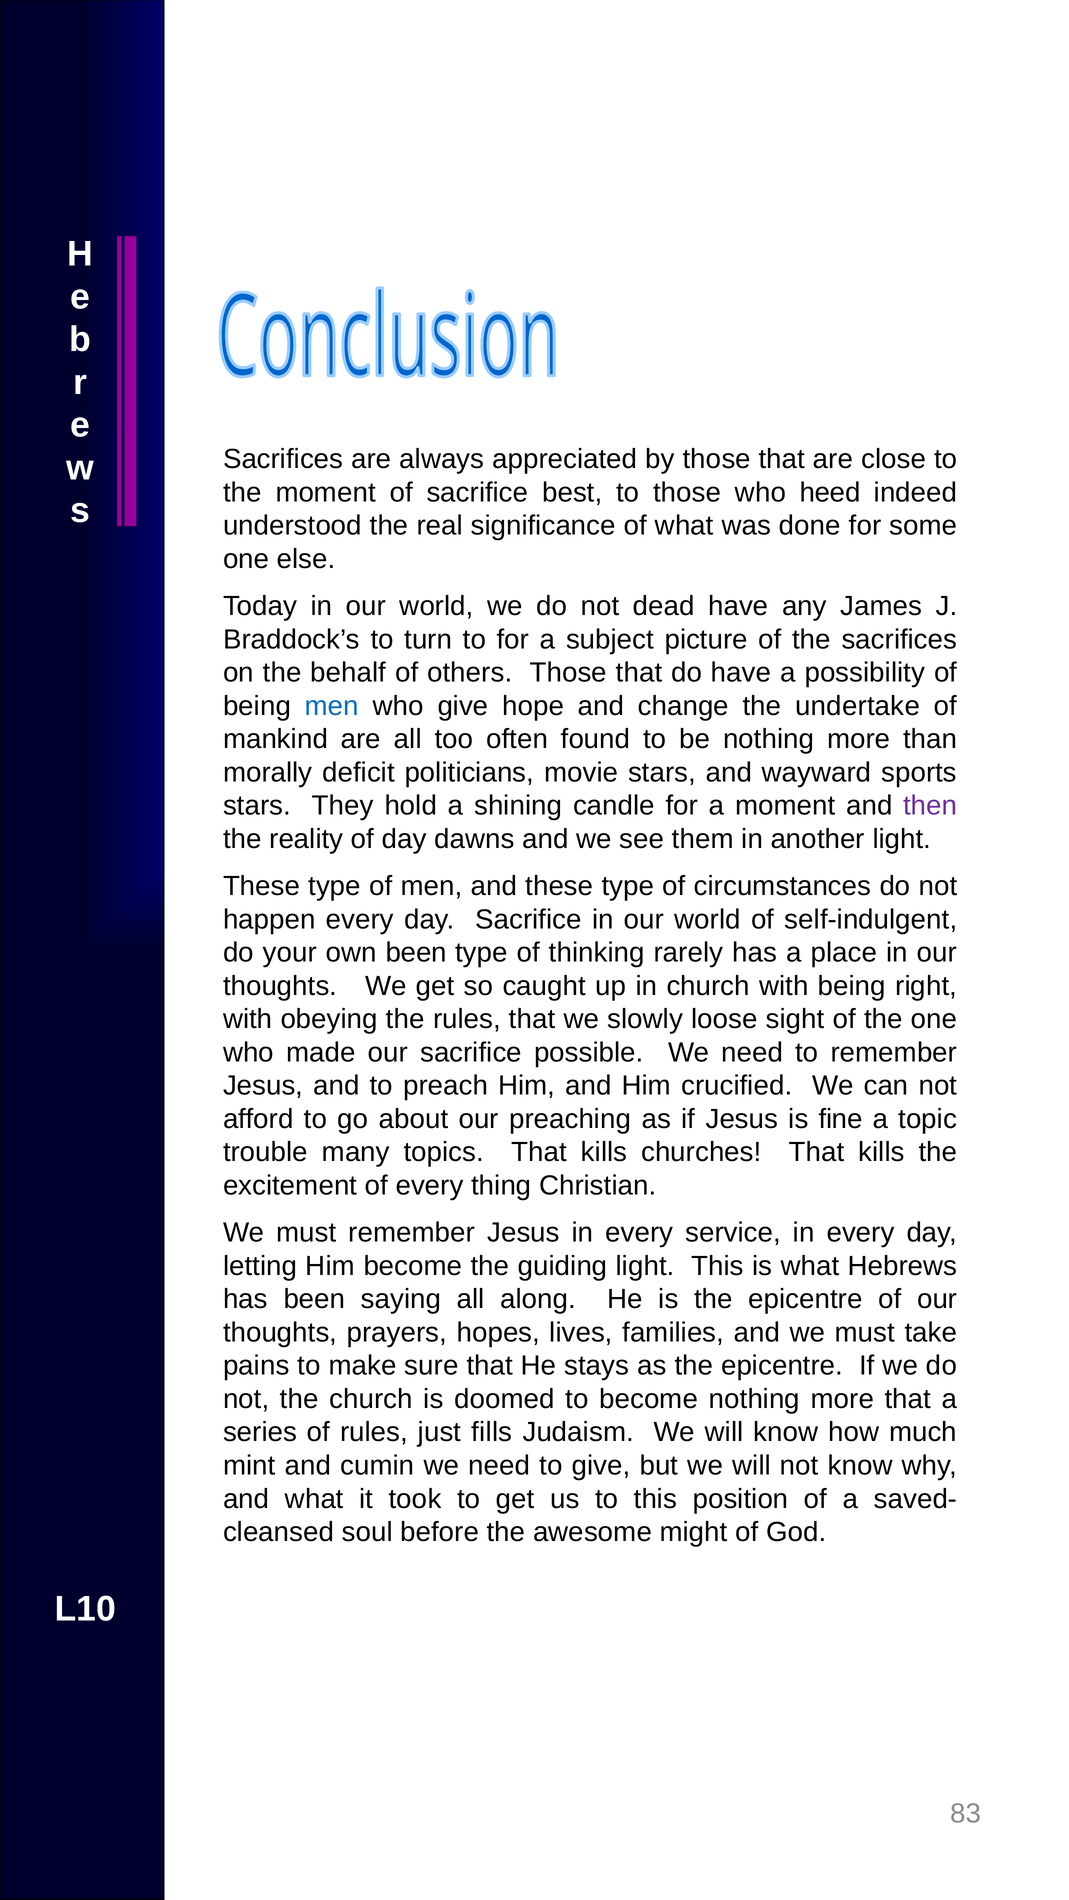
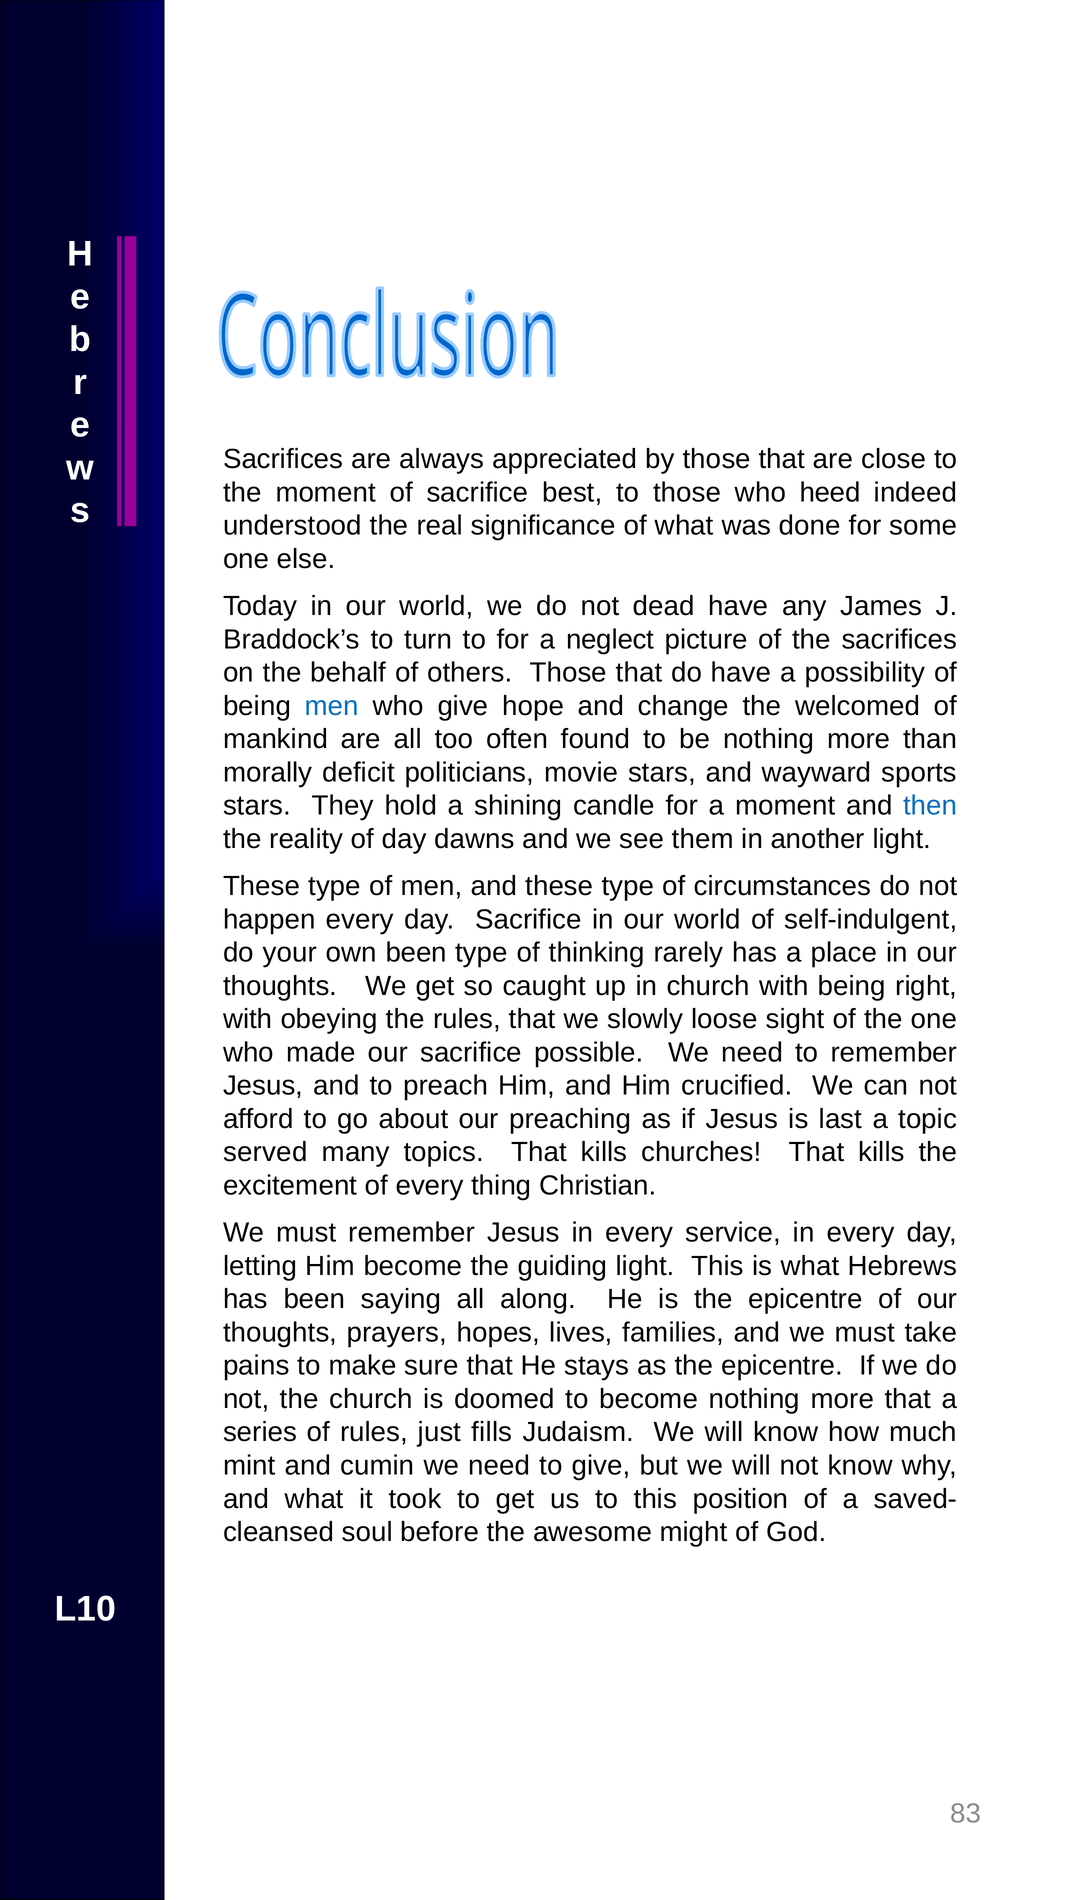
subject: subject -> neglect (610, 640)
undertake: undertake -> welcomed (858, 706)
then colour: purple -> blue (930, 806)
fine: fine -> last (840, 1119)
trouble: trouble -> served (265, 1153)
